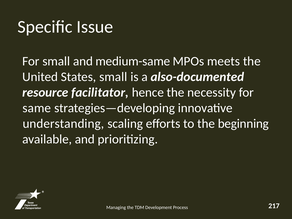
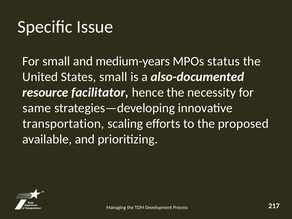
medium-same: medium-same -> medium-years (133, 61)
meets: meets -> status (224, 61)
understanding: understanding -> transportation (63, 124)
beginning: beginning -> proposed (243, 124)
